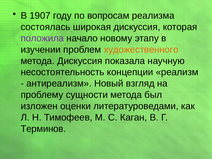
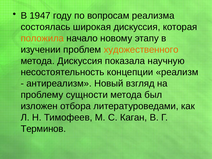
1907: 1907 -> 1947 (40, 16)
положила colour: purple -> orange (42, 38)
оценки: оценки -> отбора (76, 106)
